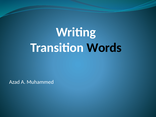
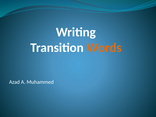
Words colour: black -> orange (104, 48)
